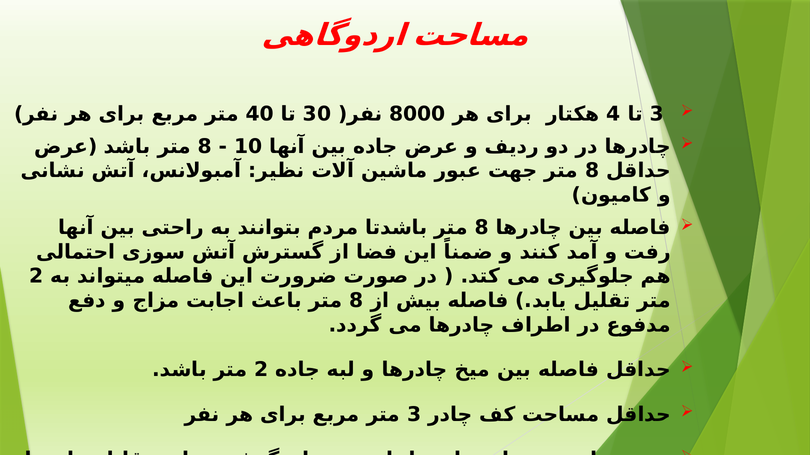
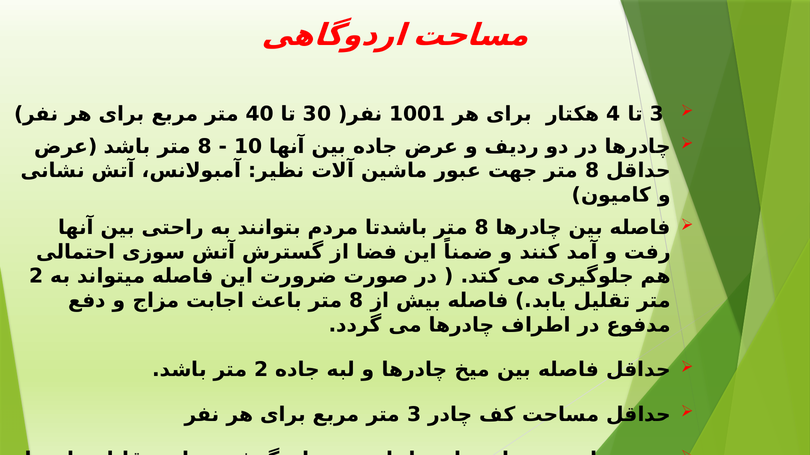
8000: 8000 -> 1001 (417, 114)
